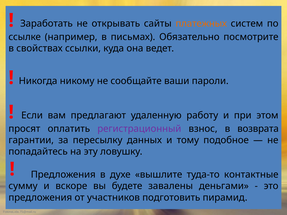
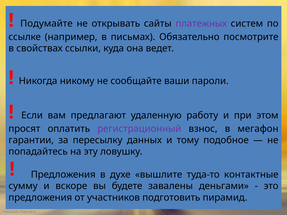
Заработать: Заработать -> Подумайте (46, 24)
платежных colour: orange -> purple (201, 24)
возврата: возврата -> мегафон (258, 129)
